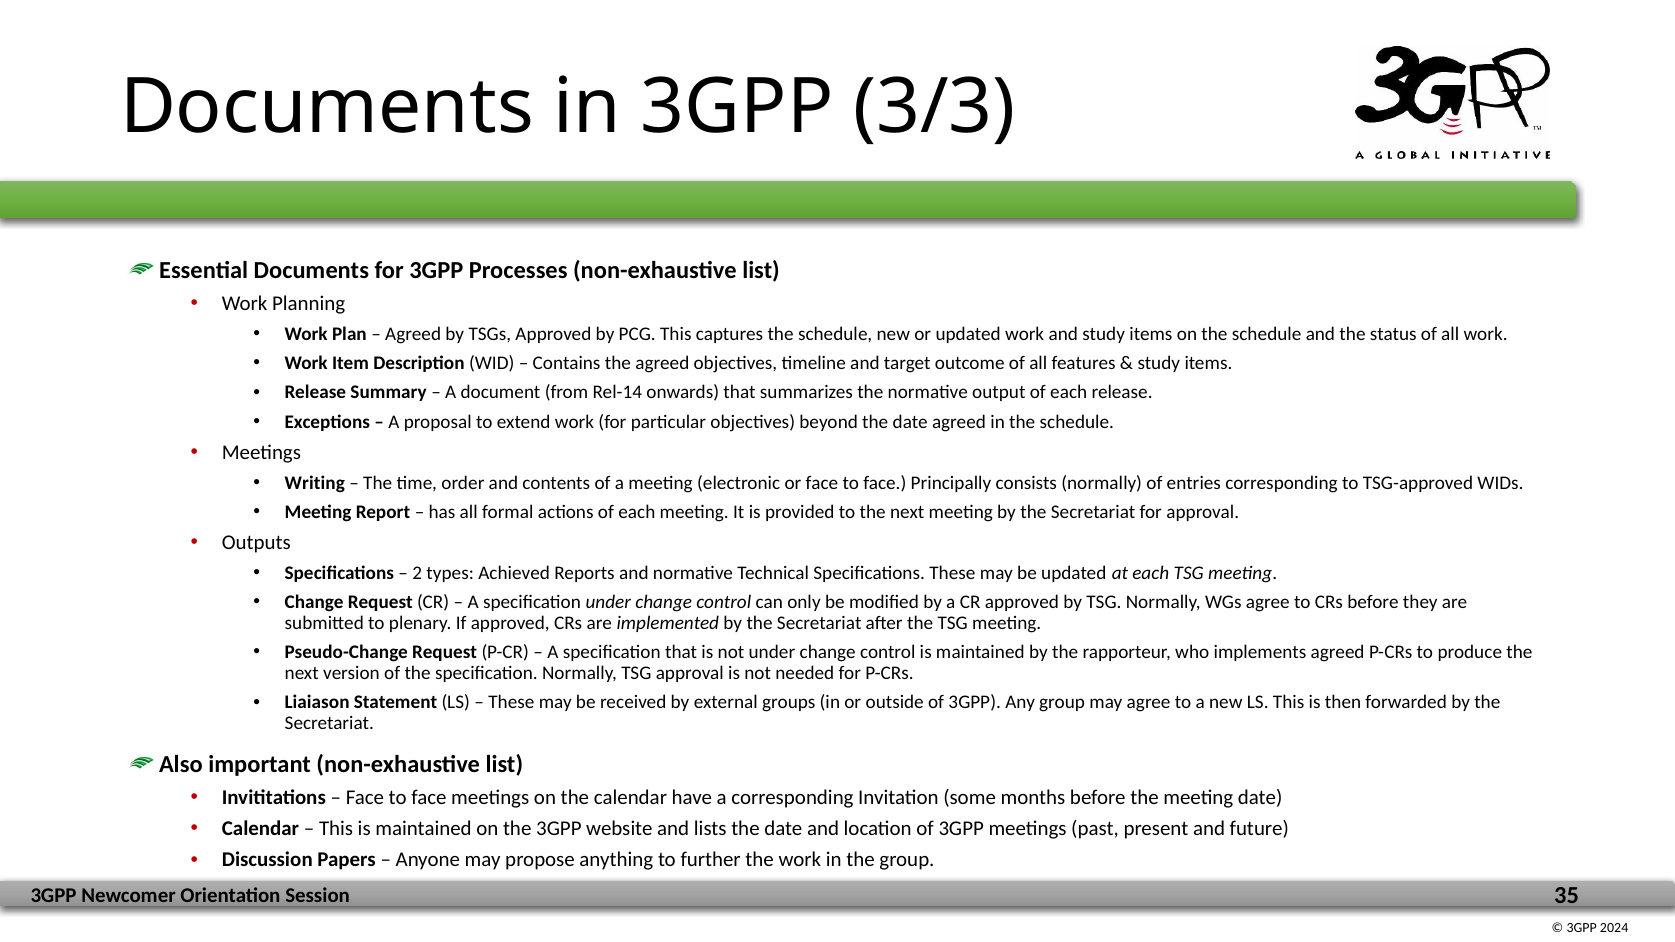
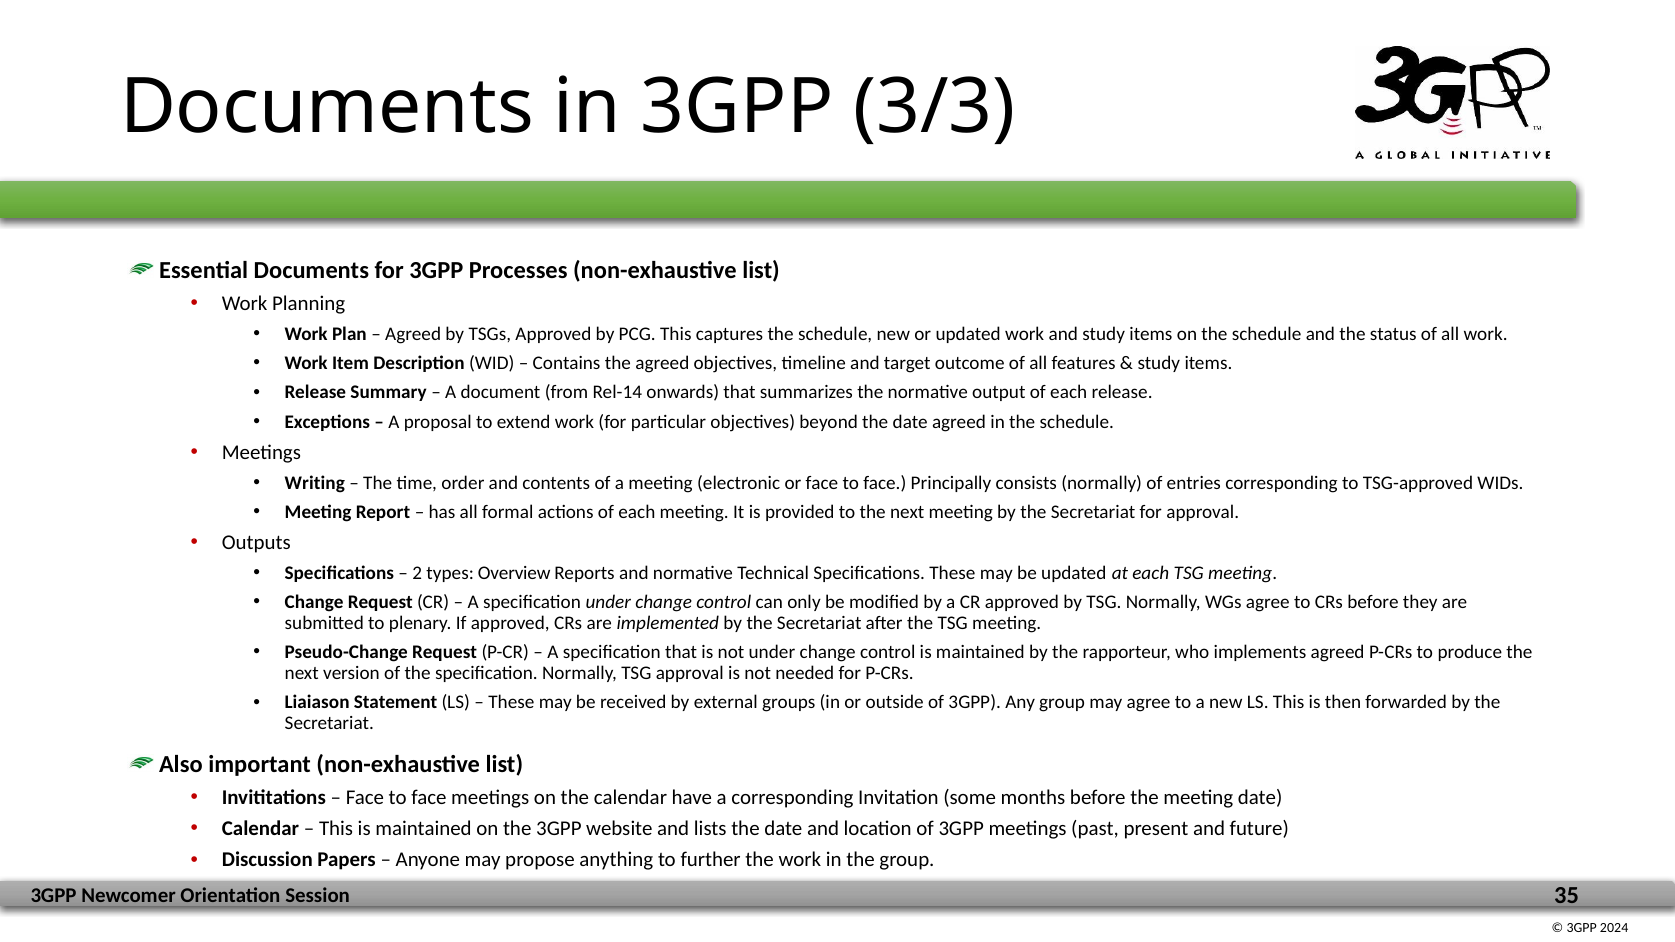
Achieved: Achieved -> Overview (514, 573)
